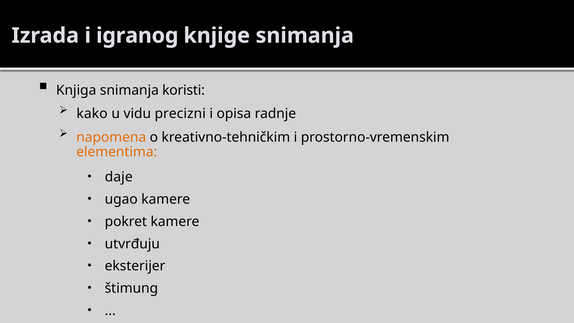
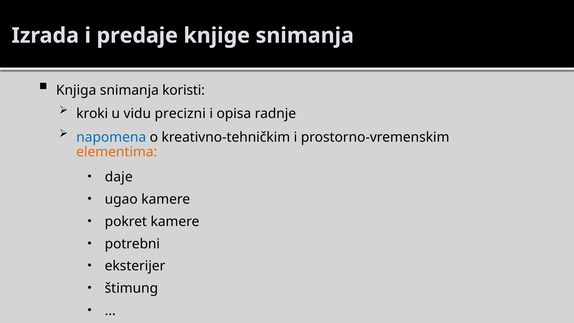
igranog: igranog -> predaje (137, 36)
kako: kako -> kroki (92, 114)
napomena colour: orange -> blue (111, 137)
utvrđuju: utvrđuju -> potrebni (132, 244)
